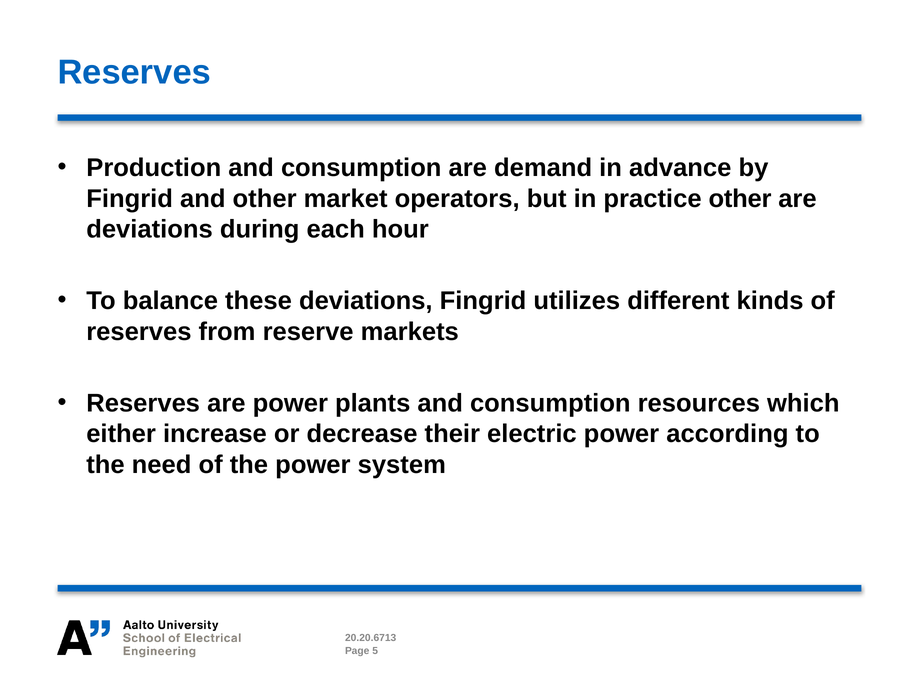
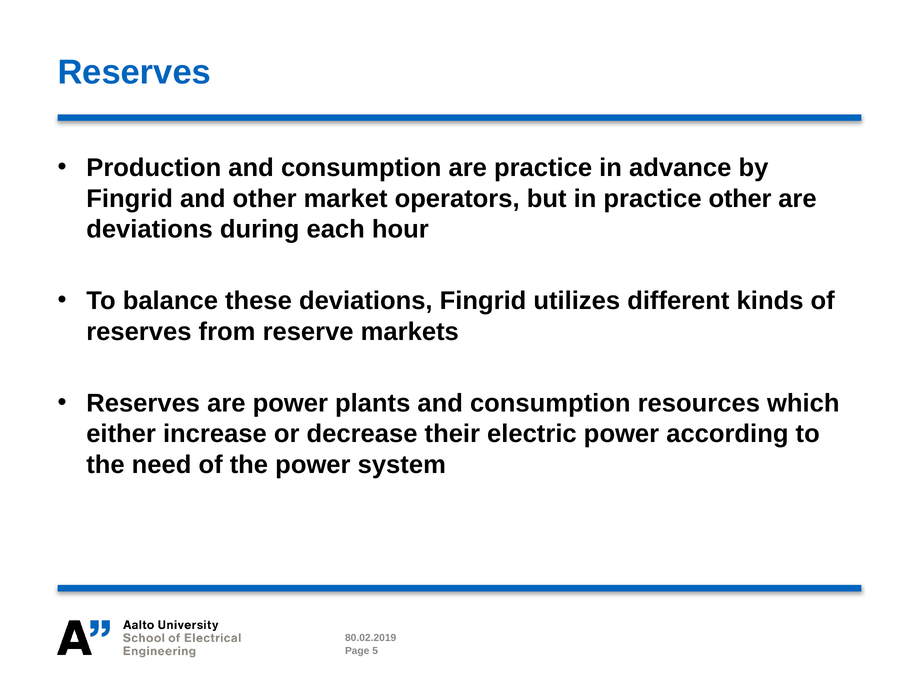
are demand: demand -> practice (543, 168)
20.20.6713: 20.20.6713 -> 80.02.2019 (371, 638)
